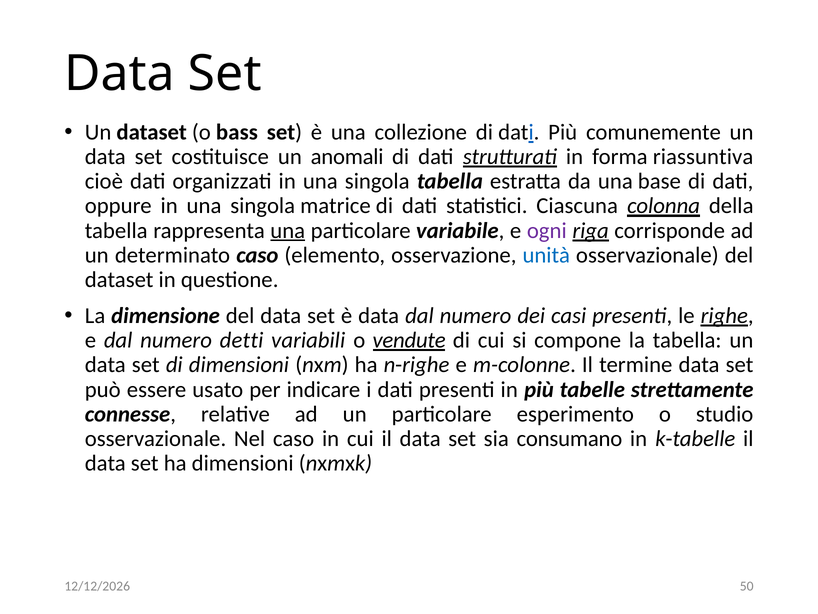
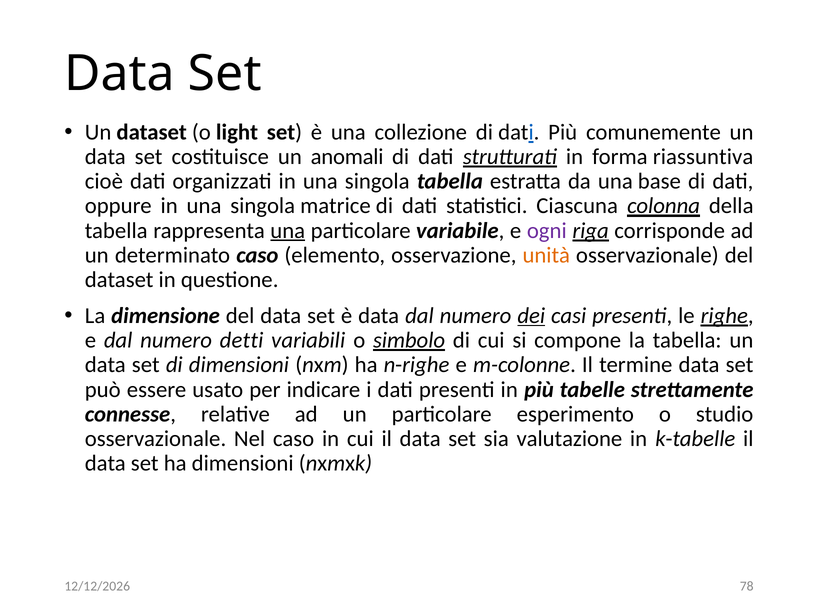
bass: bass -> light (237, 132)
unità colour: blue -> orange (546, 255)
dei underline: none -> present (531, 315)
vendute: vendute -> simbolo (409, 340)
consumano: consumano -> valutazione (569, 438)
50: 50 -> 78 (747, 586)
